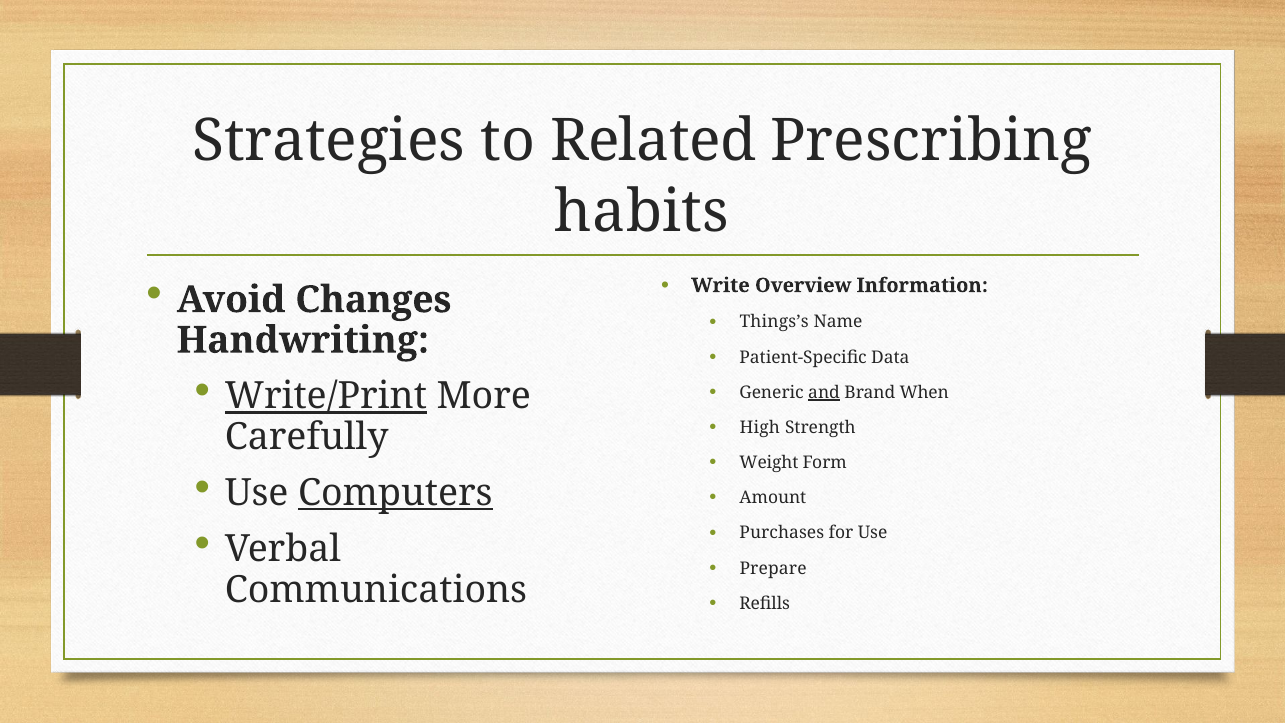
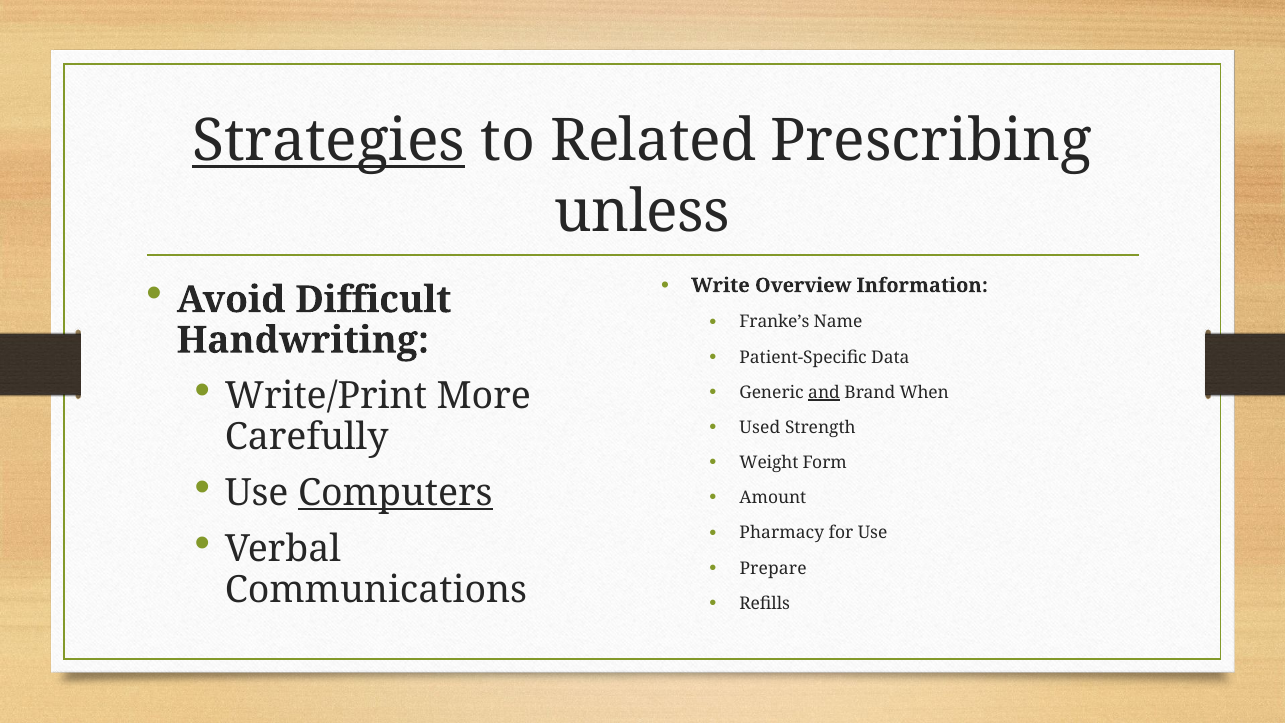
Strategies underline: none -> present (329, 141)
habits: habits -> unless (643, 212)
Changes: Changes -> Difficult (373, 300)
Things’s: Things’s -> Franke’s (774, 322)
Write/Print underline: present -> none (326, 396)
High: High -> Used (760, 428)
Purchases: Purchases -> Pharmacy (782, 533)
